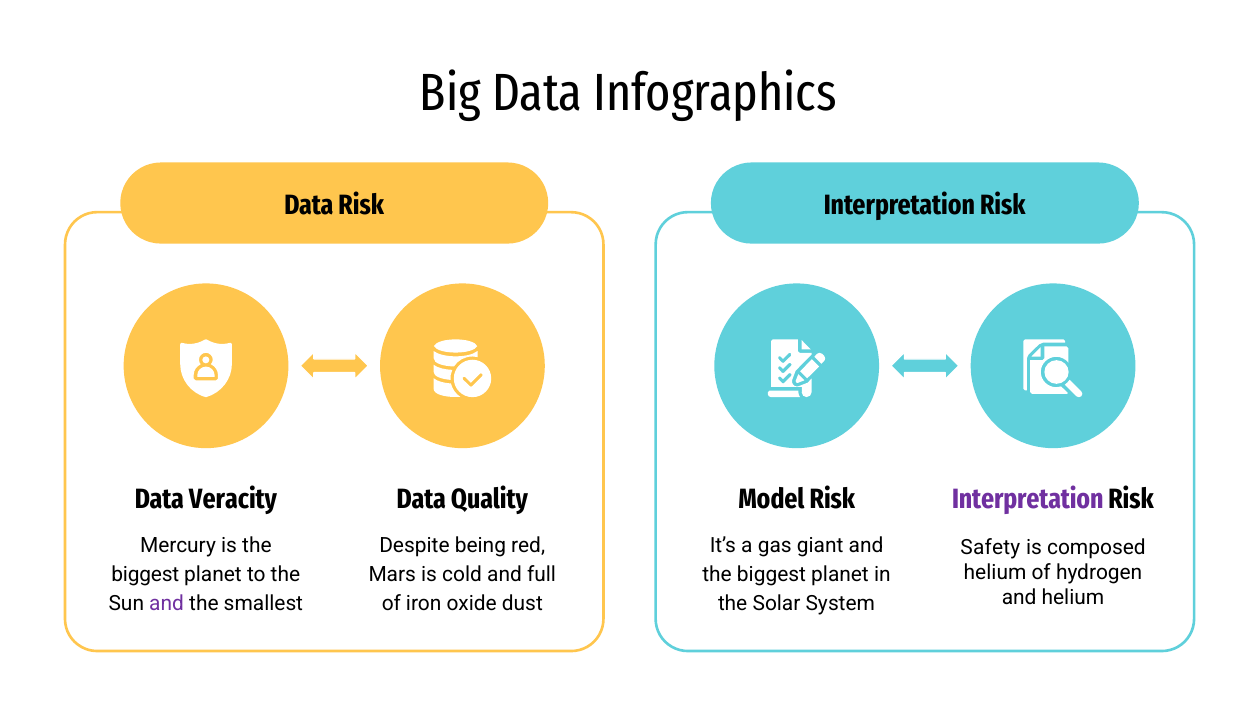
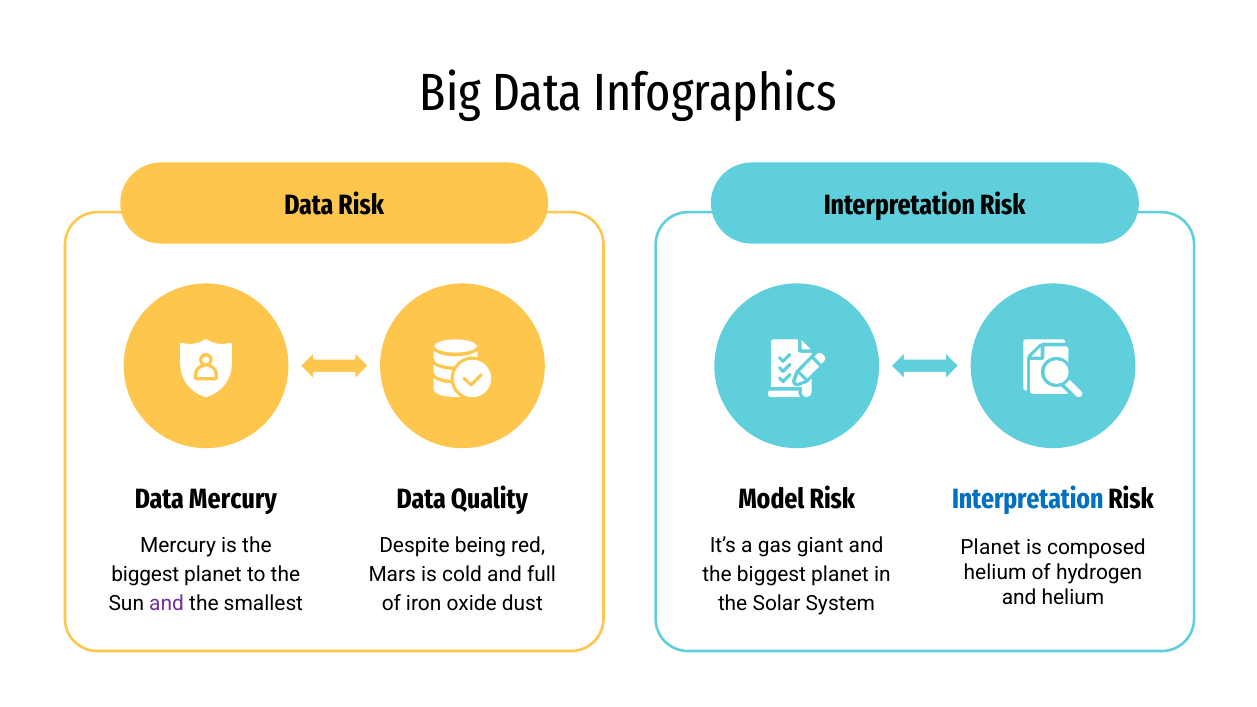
Data Veracity: Veracity -> Mercury (233, 499)
Interpretation colour: purple -> blue (1028, 499)
Safety: Safety -> Planet (990, 547)
